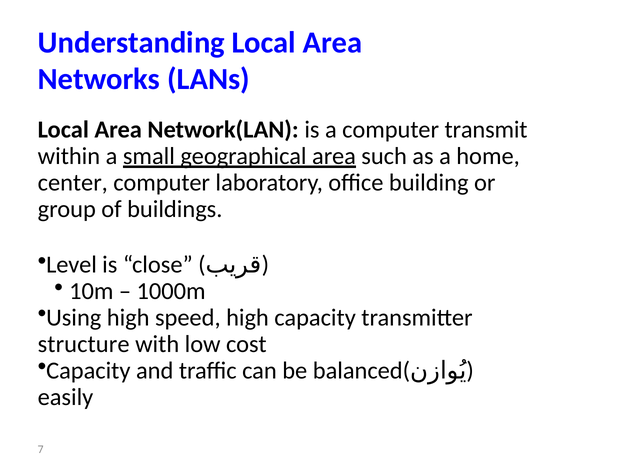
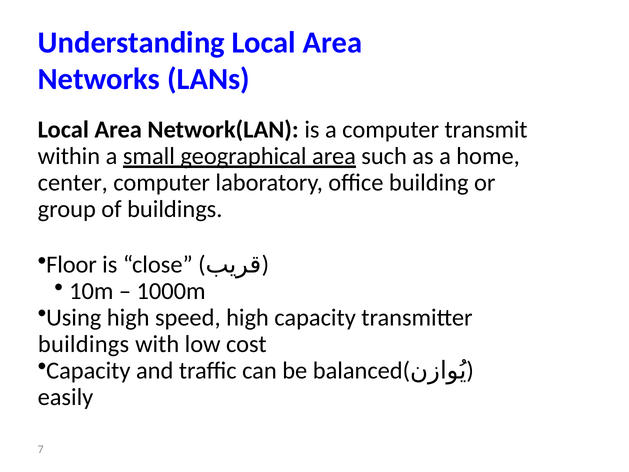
Level: Level -> Floor (72, 265)
structure: structure -> buildings (84, 344)
